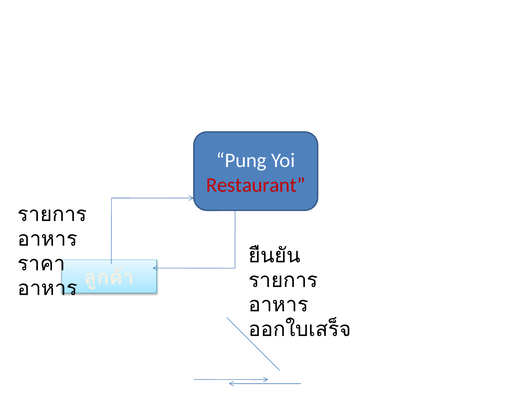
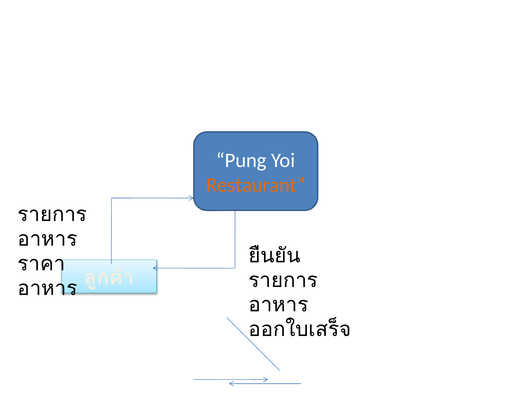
Restaurant colour: red -> orange (256, 185)
